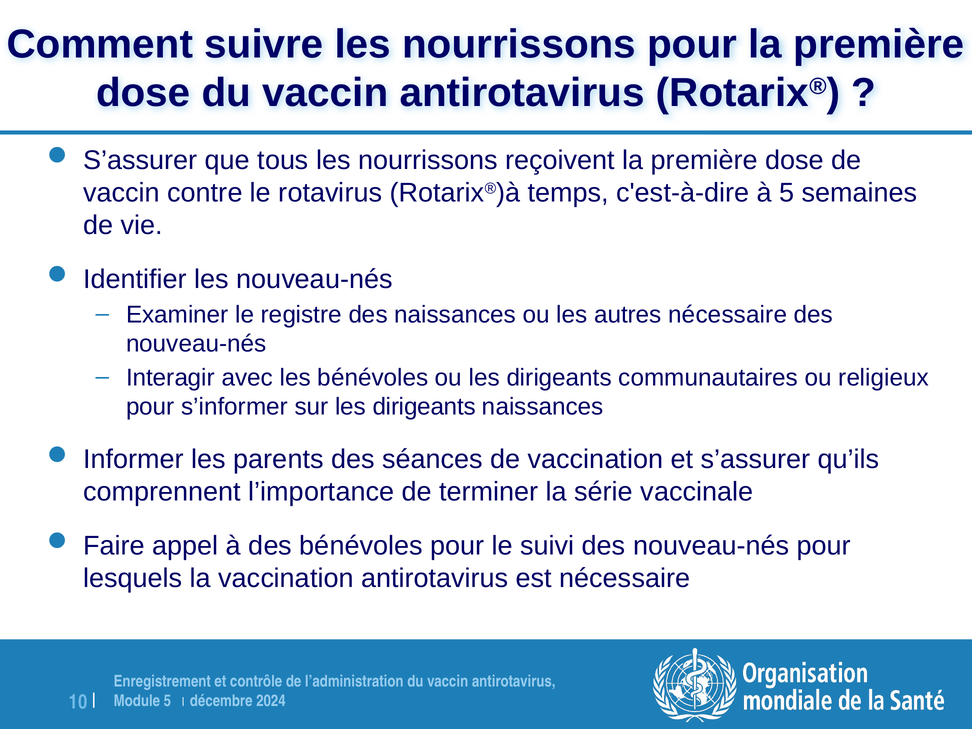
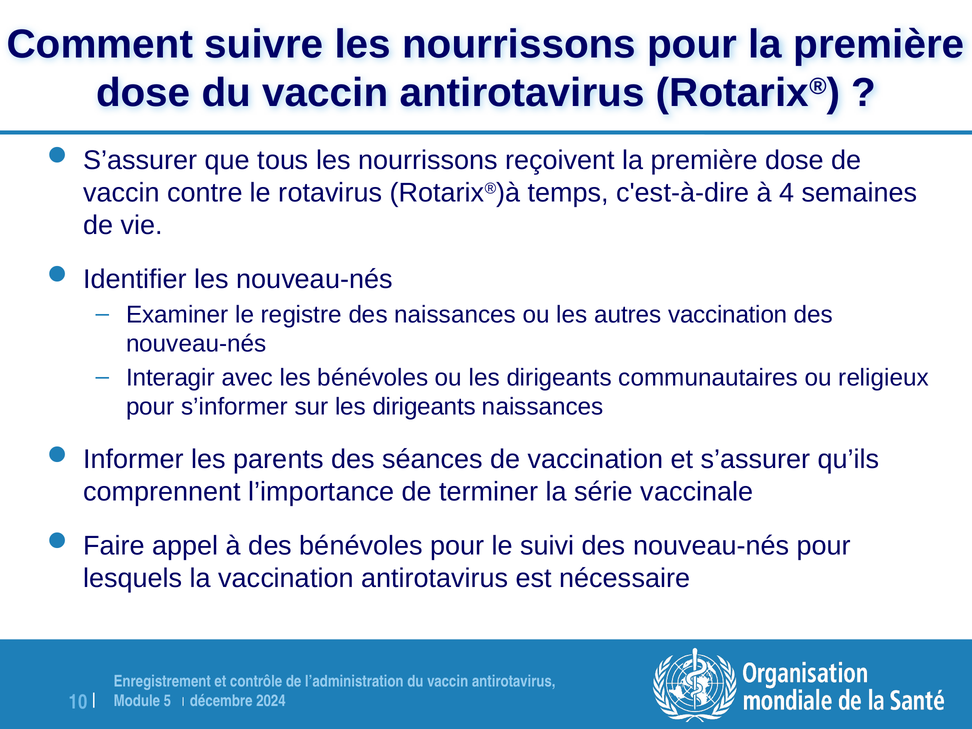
à 5: 5 -> 4 (787, 193)
autres nécessaire: nécessaire -> vaccination (728, 315)
